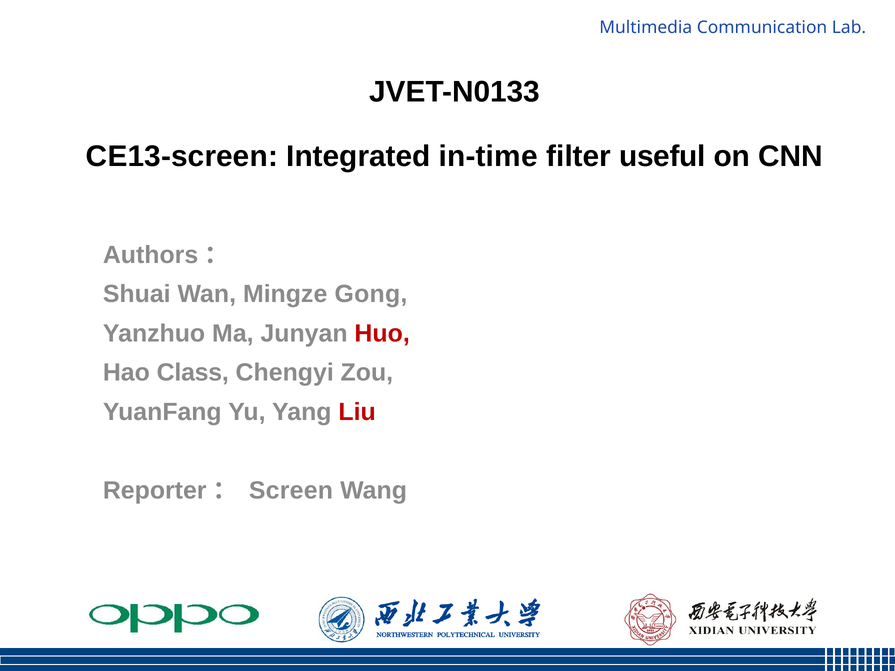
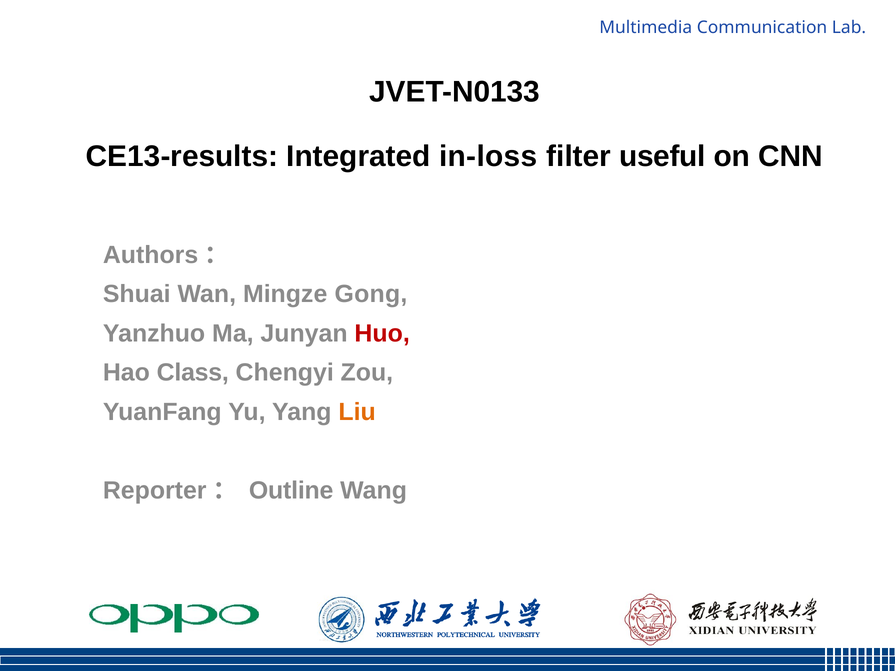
CE13-screen: CE13-screen -> CE13-results (182, 157)
in-time: in-time -> in-loss (488, 157)
Liu colour: red -> orange (357, 412)
Screen: Screen -> Outline (291, 491)
